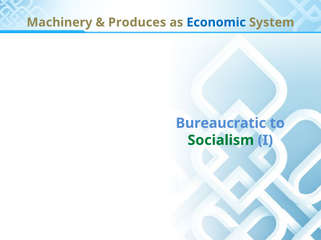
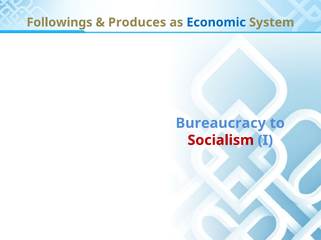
Machinery: Machinery -> Followings (59, 22)
Bureaucratic: Bureaucratic -> Bureaucracy (221, 124)
Socialism colour: green -> red (221, 141)
